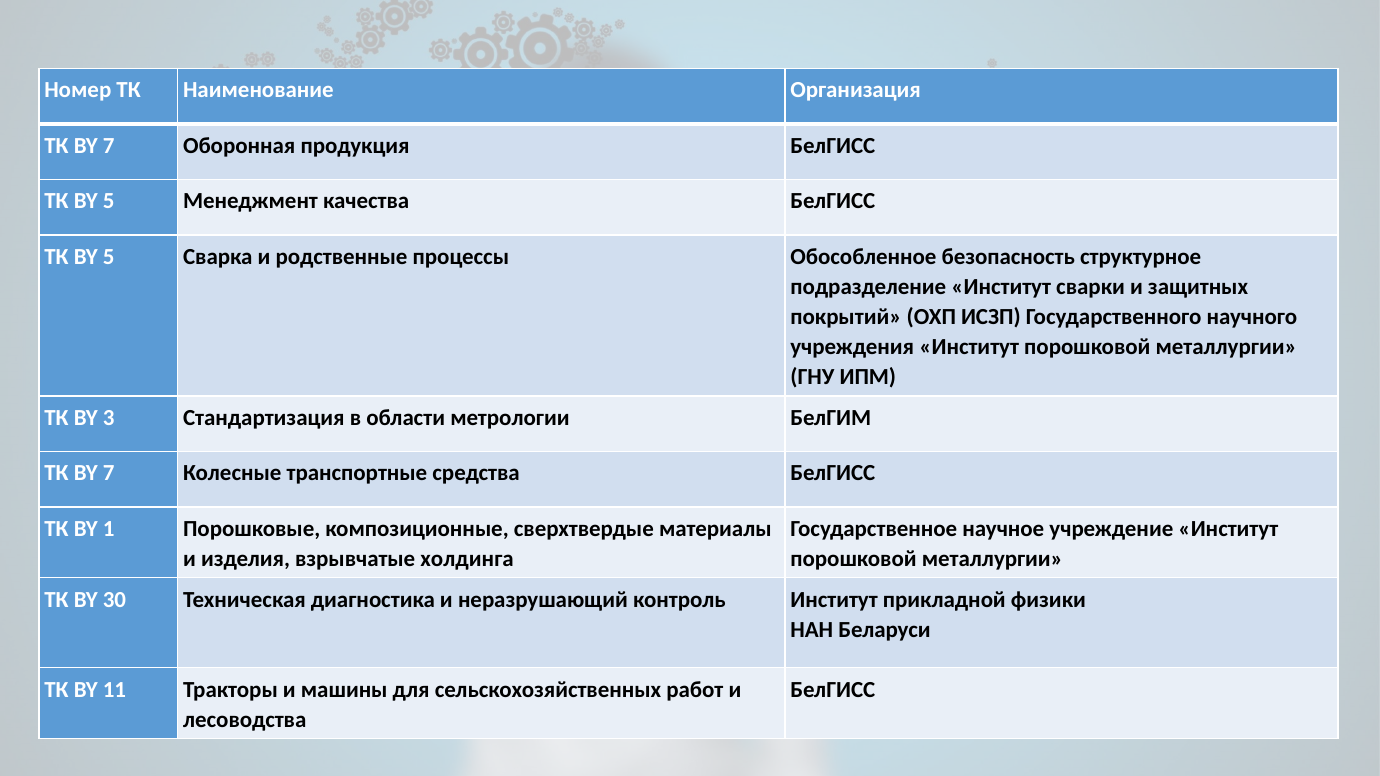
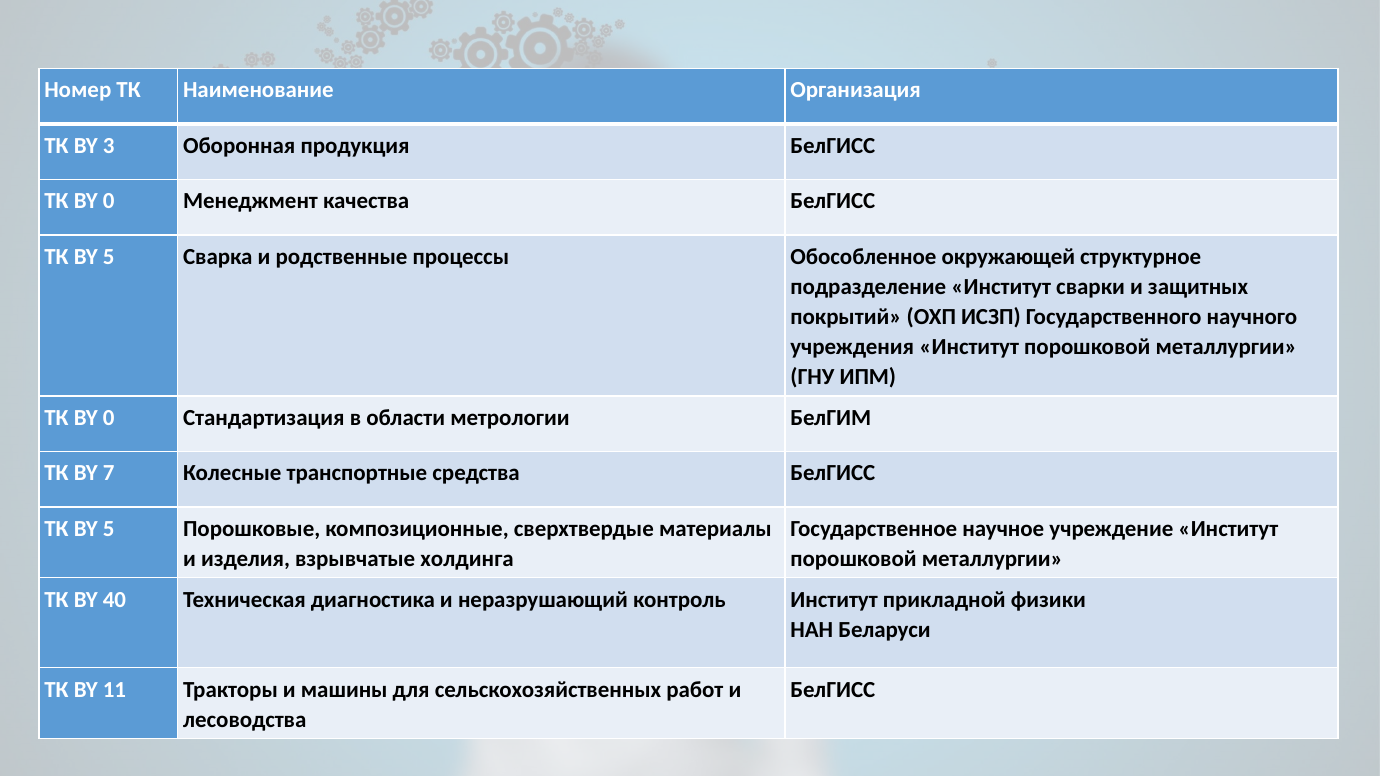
7: 7 -> 3 (109, 146)
5: 5 -> 0 (109, 201)
безопасность: безопасность -> окружающей (1008, 257)
3: 3 -> 0 (109, 418)
1: 1 -> 5 (109, 529)
30: 30 -> 40 (114, 600)
